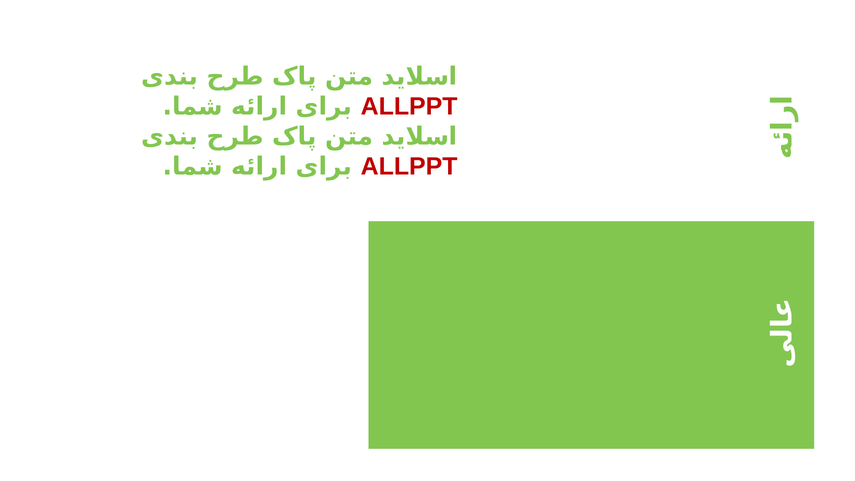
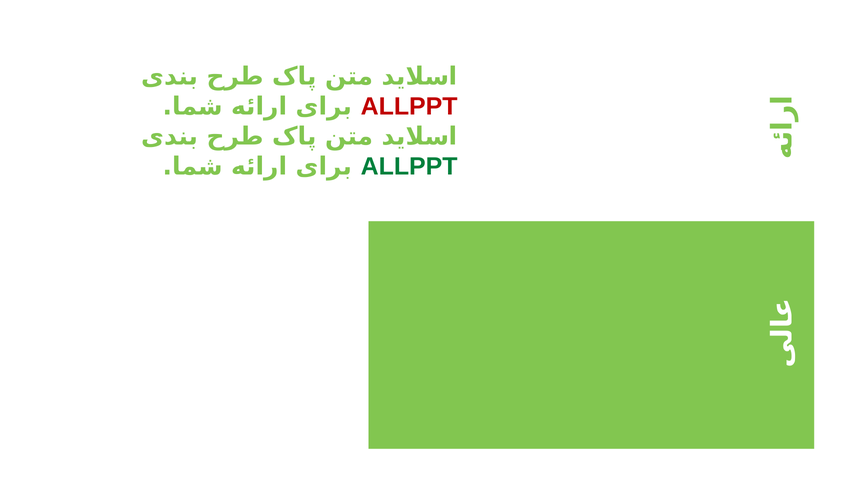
ALLPPT colour: red -> green (409, 166)
